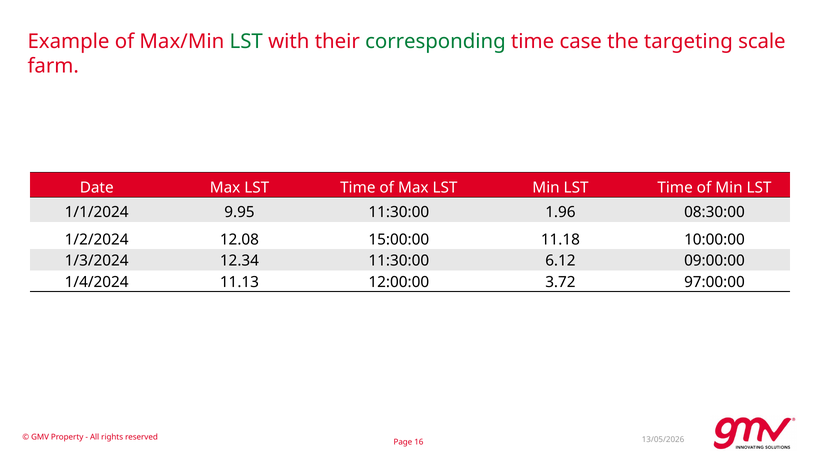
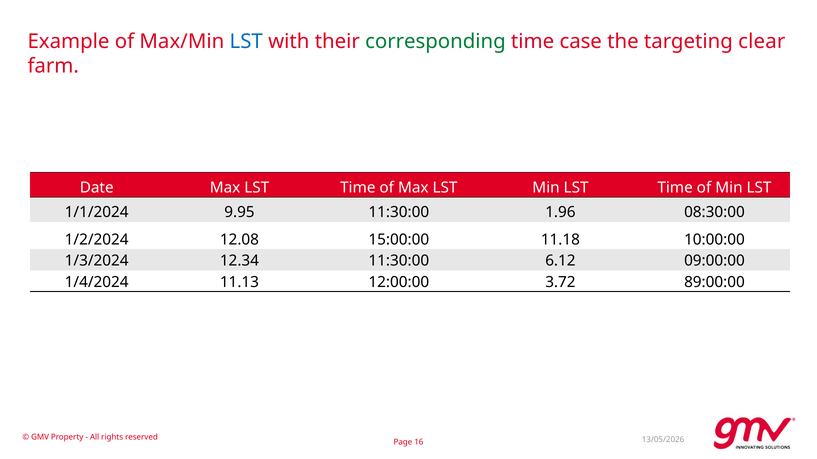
LST colour: green -> blue (246, 42)
scale: scale -> clear (762, 42)
97:00:00: 97:00:00 -> 89:00:00 (714, 282)
